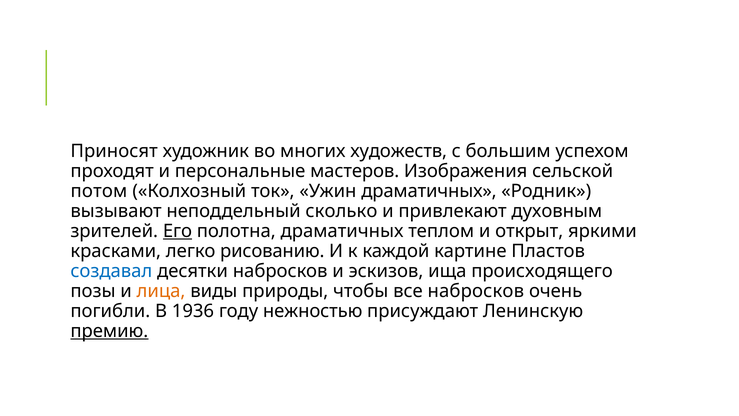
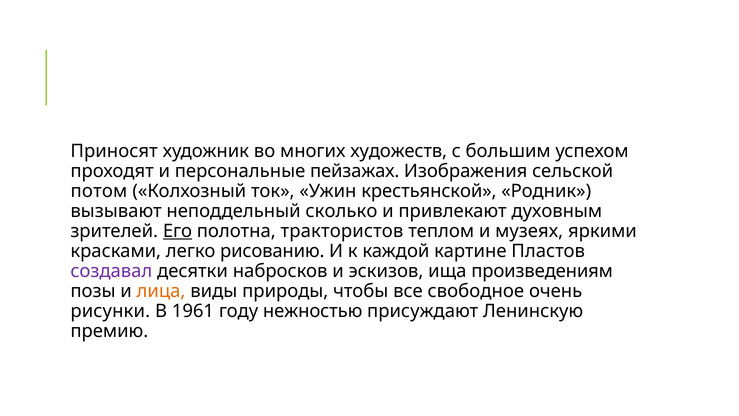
мастеров: мастеров -> пейзажах (355, 171)
Ужин драматичных: драматичных -> крестьянской (429, 191)
полотна драматичных: драматичных -> трактористов (342, 231)
открыт: открыт -> музеях (529, 231)
создавал colour: blue -> purple (111, 271)
происходящего: происходящего -> произведениям (542, 271)
все набросков: набросков -> свободное (476, 291)
погибли: погибли -> рисунки (110, 311)
1936: 1936 -> 1961 (193, 311)
премию underline: present -> none (109, 331)
